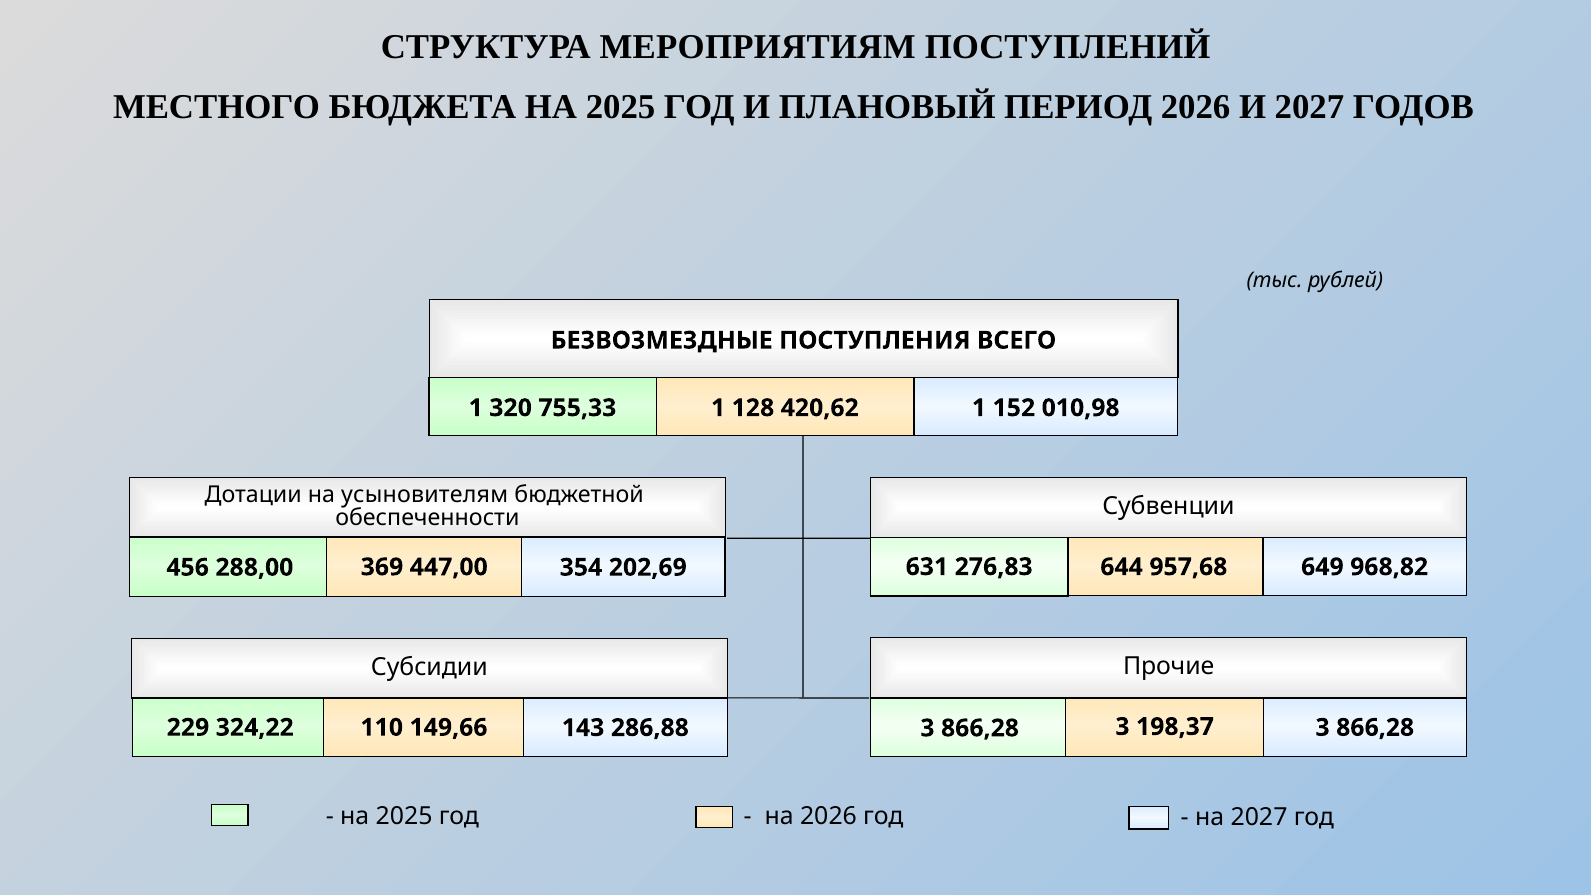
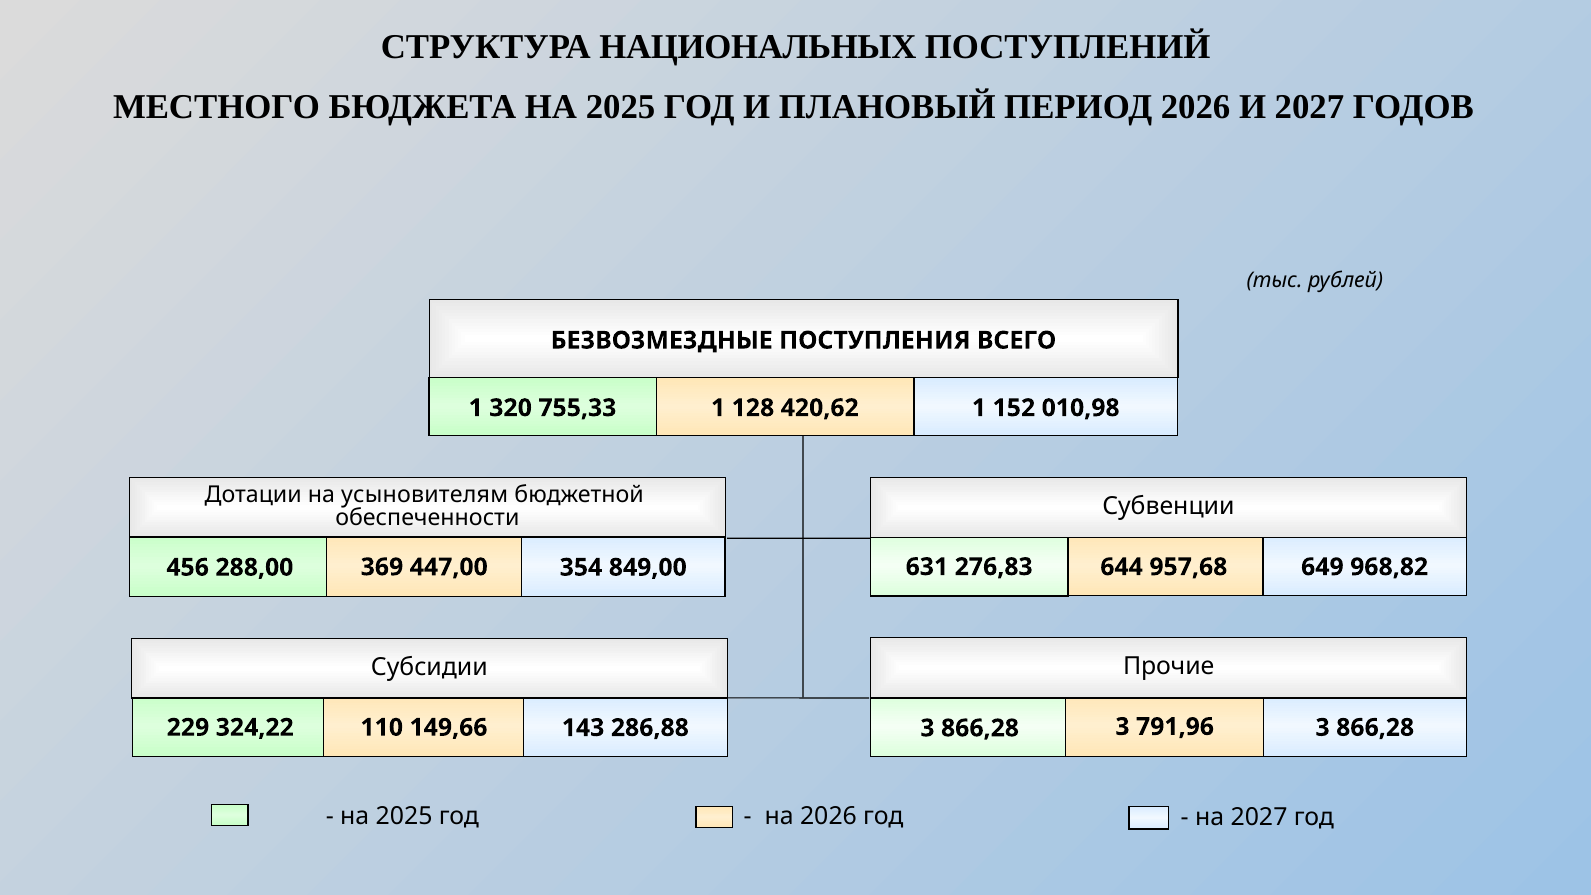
МЕРОПРИЯТИЯМ: МЕРОПРИЯТИЯМ -> НАЦИОНАЛЬНЫХ (758, 47)
202,69: 202,69 -> 849,00 (648, 567)
198,37: 198,37 -> 791,96 (1175, 727)
